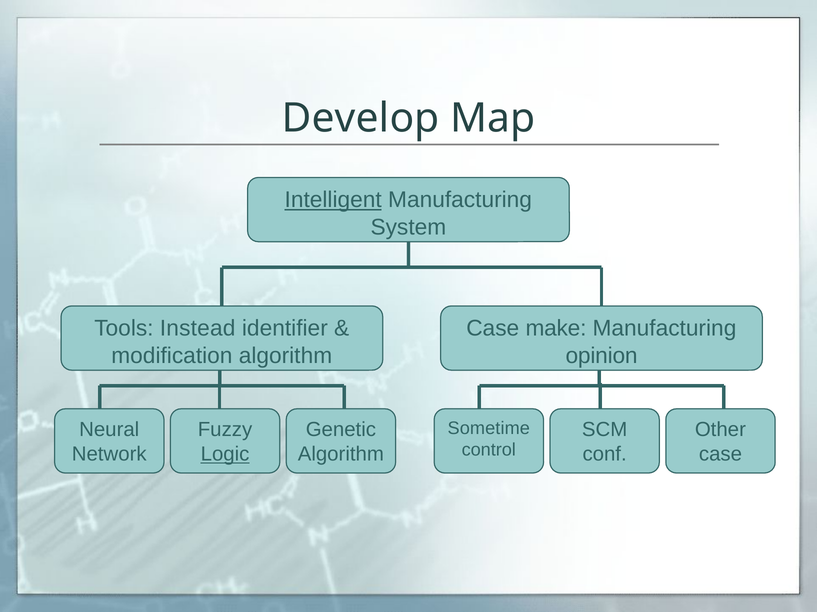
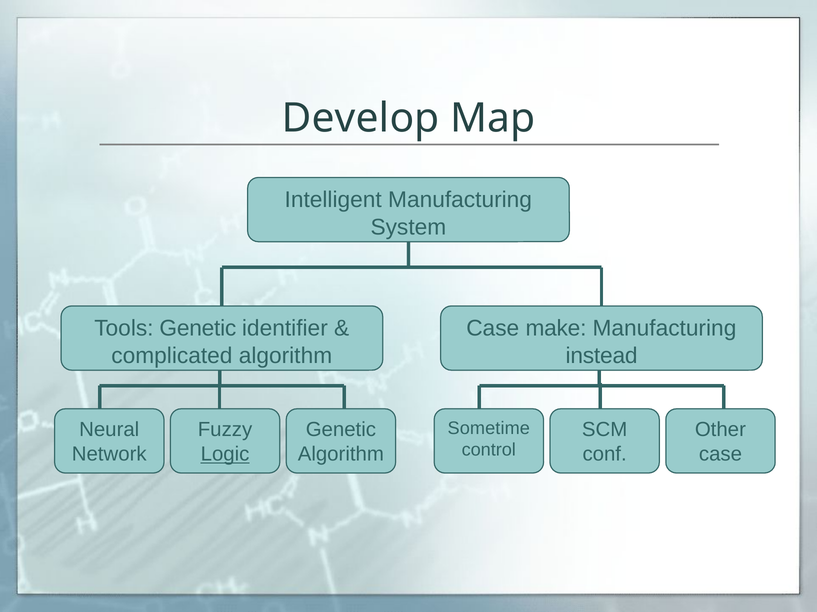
Intelligent underline: present -> none (333, 200)
Tools Instead: Instead -> Genetic (198, 329)
modification: modification -> complicated (172, 356)
opinion: opinion -> instead (602, 356)
